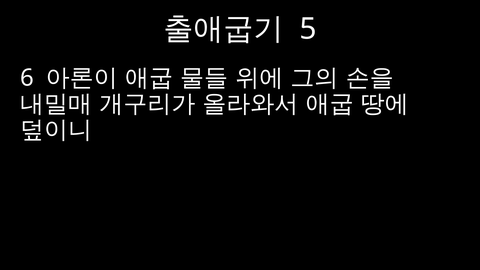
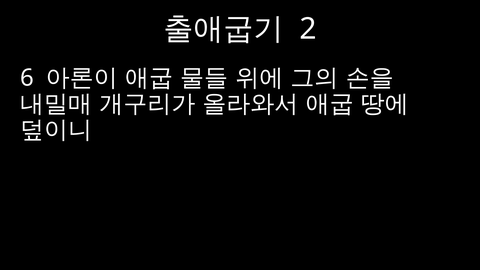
5: 5 -> 2 (308, 29)
